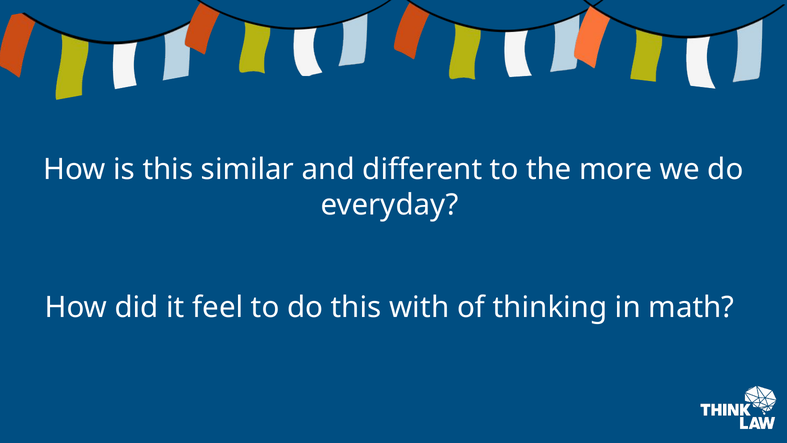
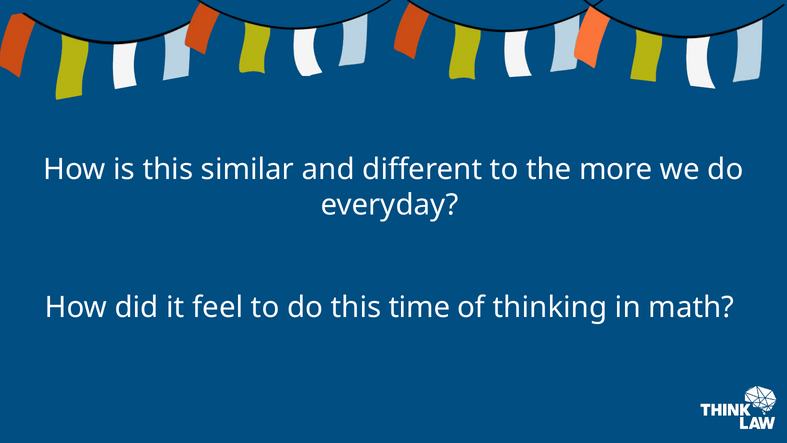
with: with -> time (419, 307)
